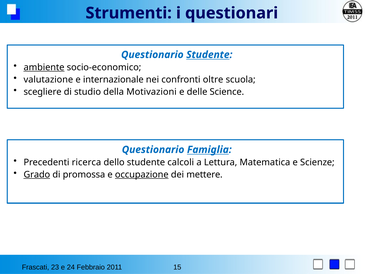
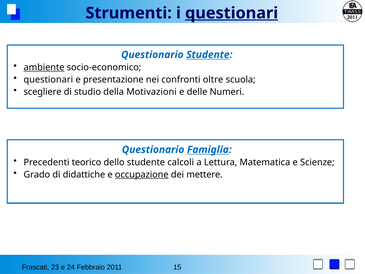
questionari underline: none -> present (232, 13)
valutazione: valutazione -> questionari (48, 80)
internazionale: internazionale -> presentazione (113, 80)
Science: Science -> Numeri (227, 92)
ricerca: ricerca -> teorico (87, 162)
Grado underline: present -> none (37, 174)
promossa: promossa -> didattiche (84, 174)
